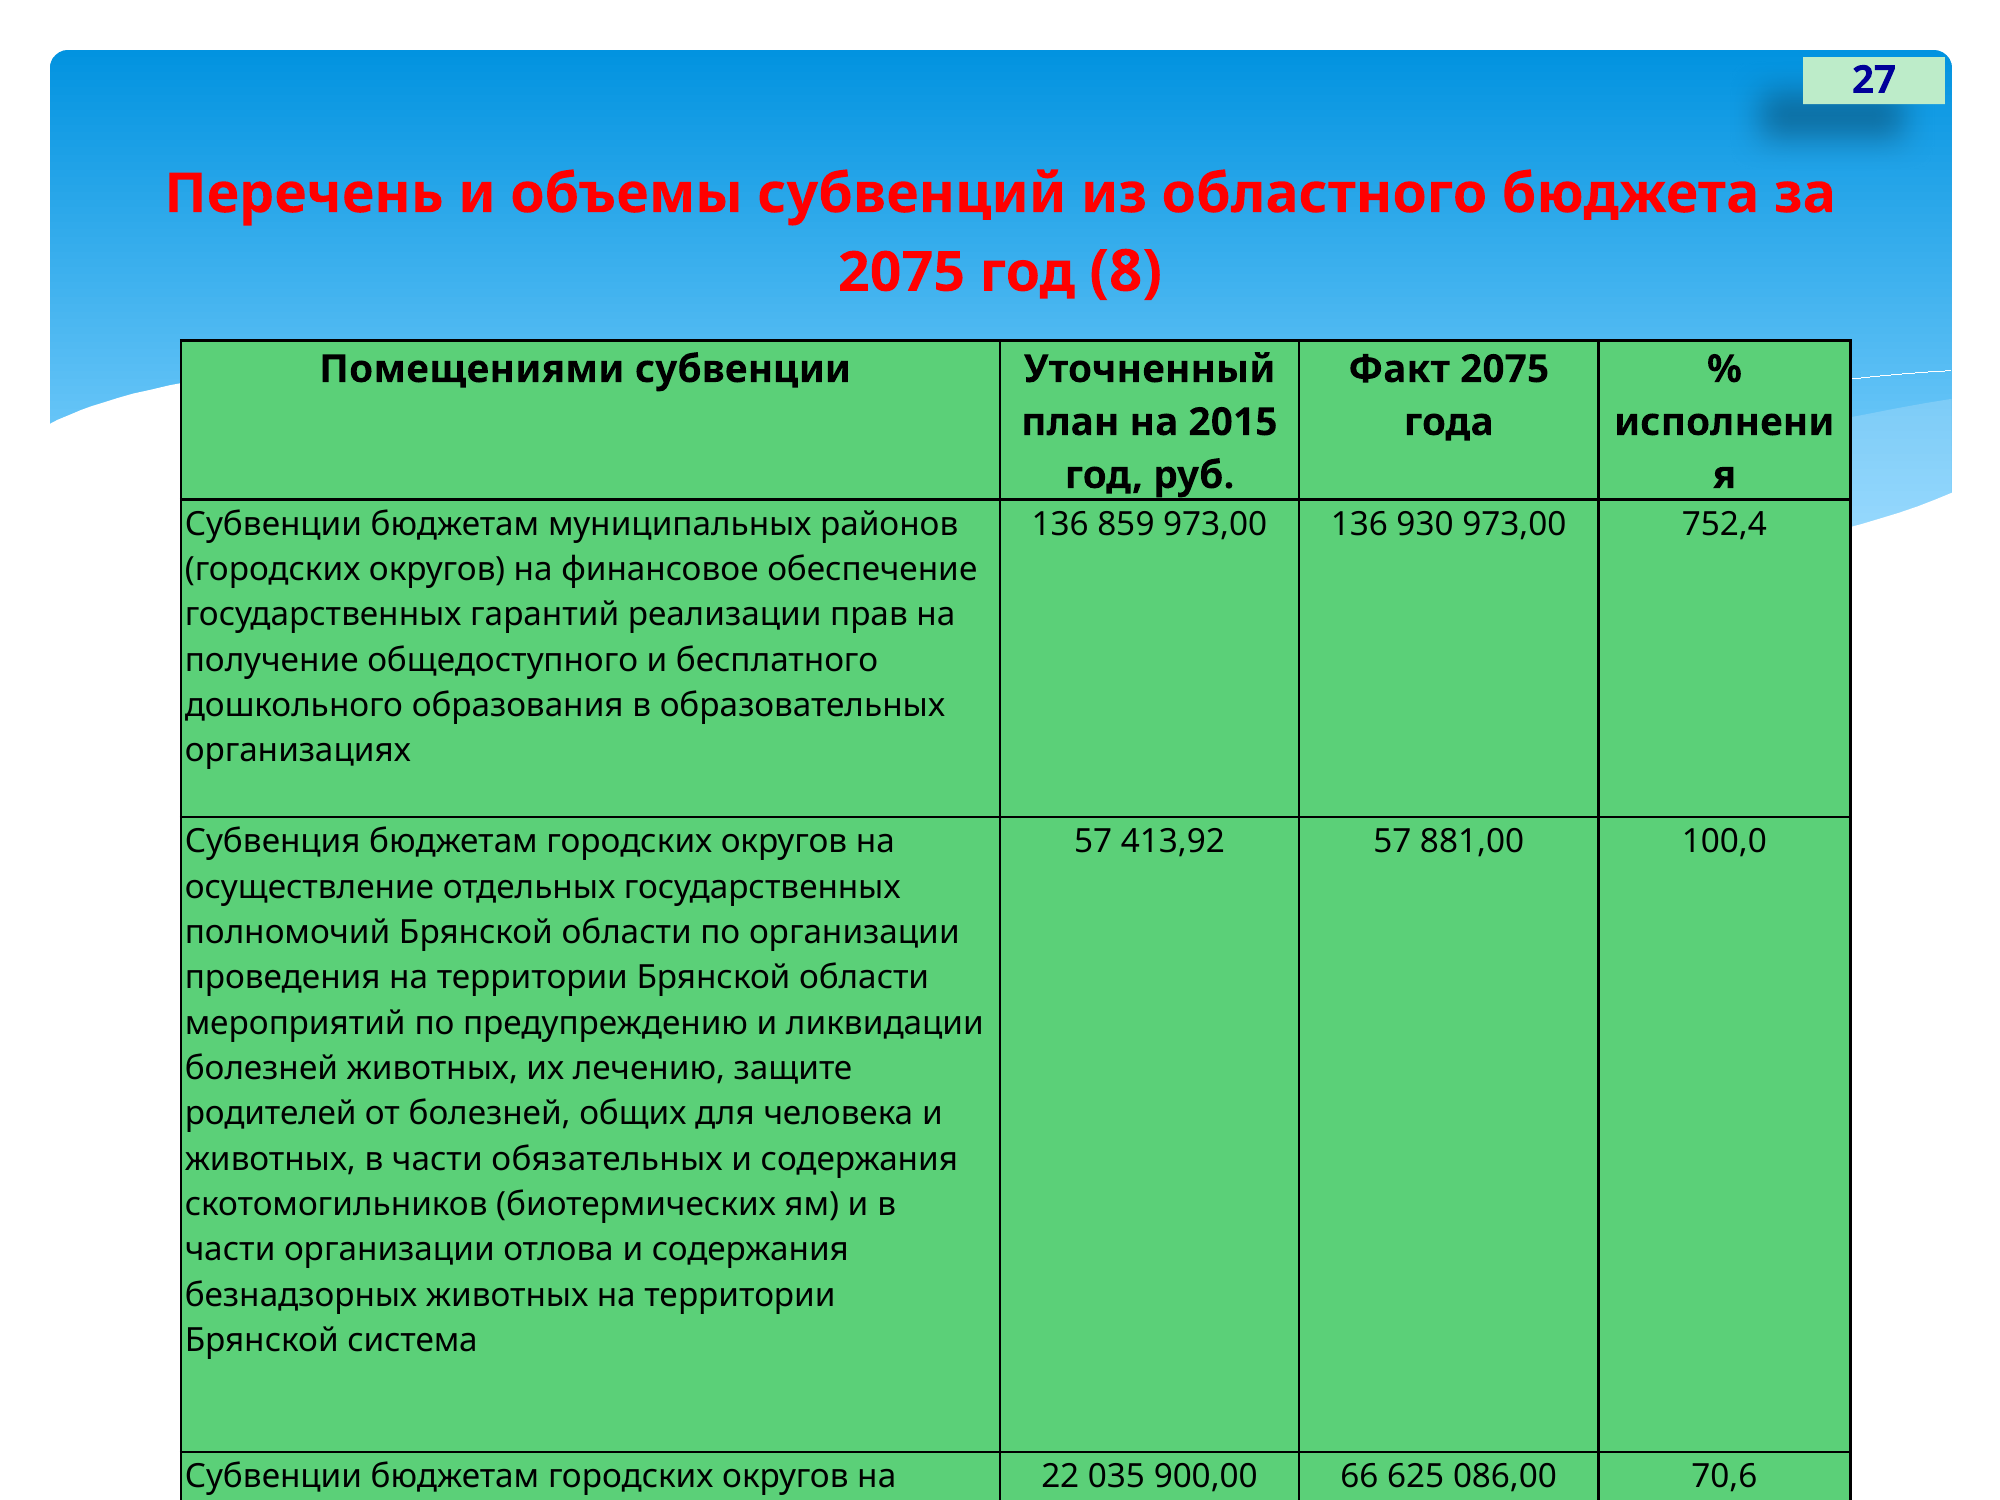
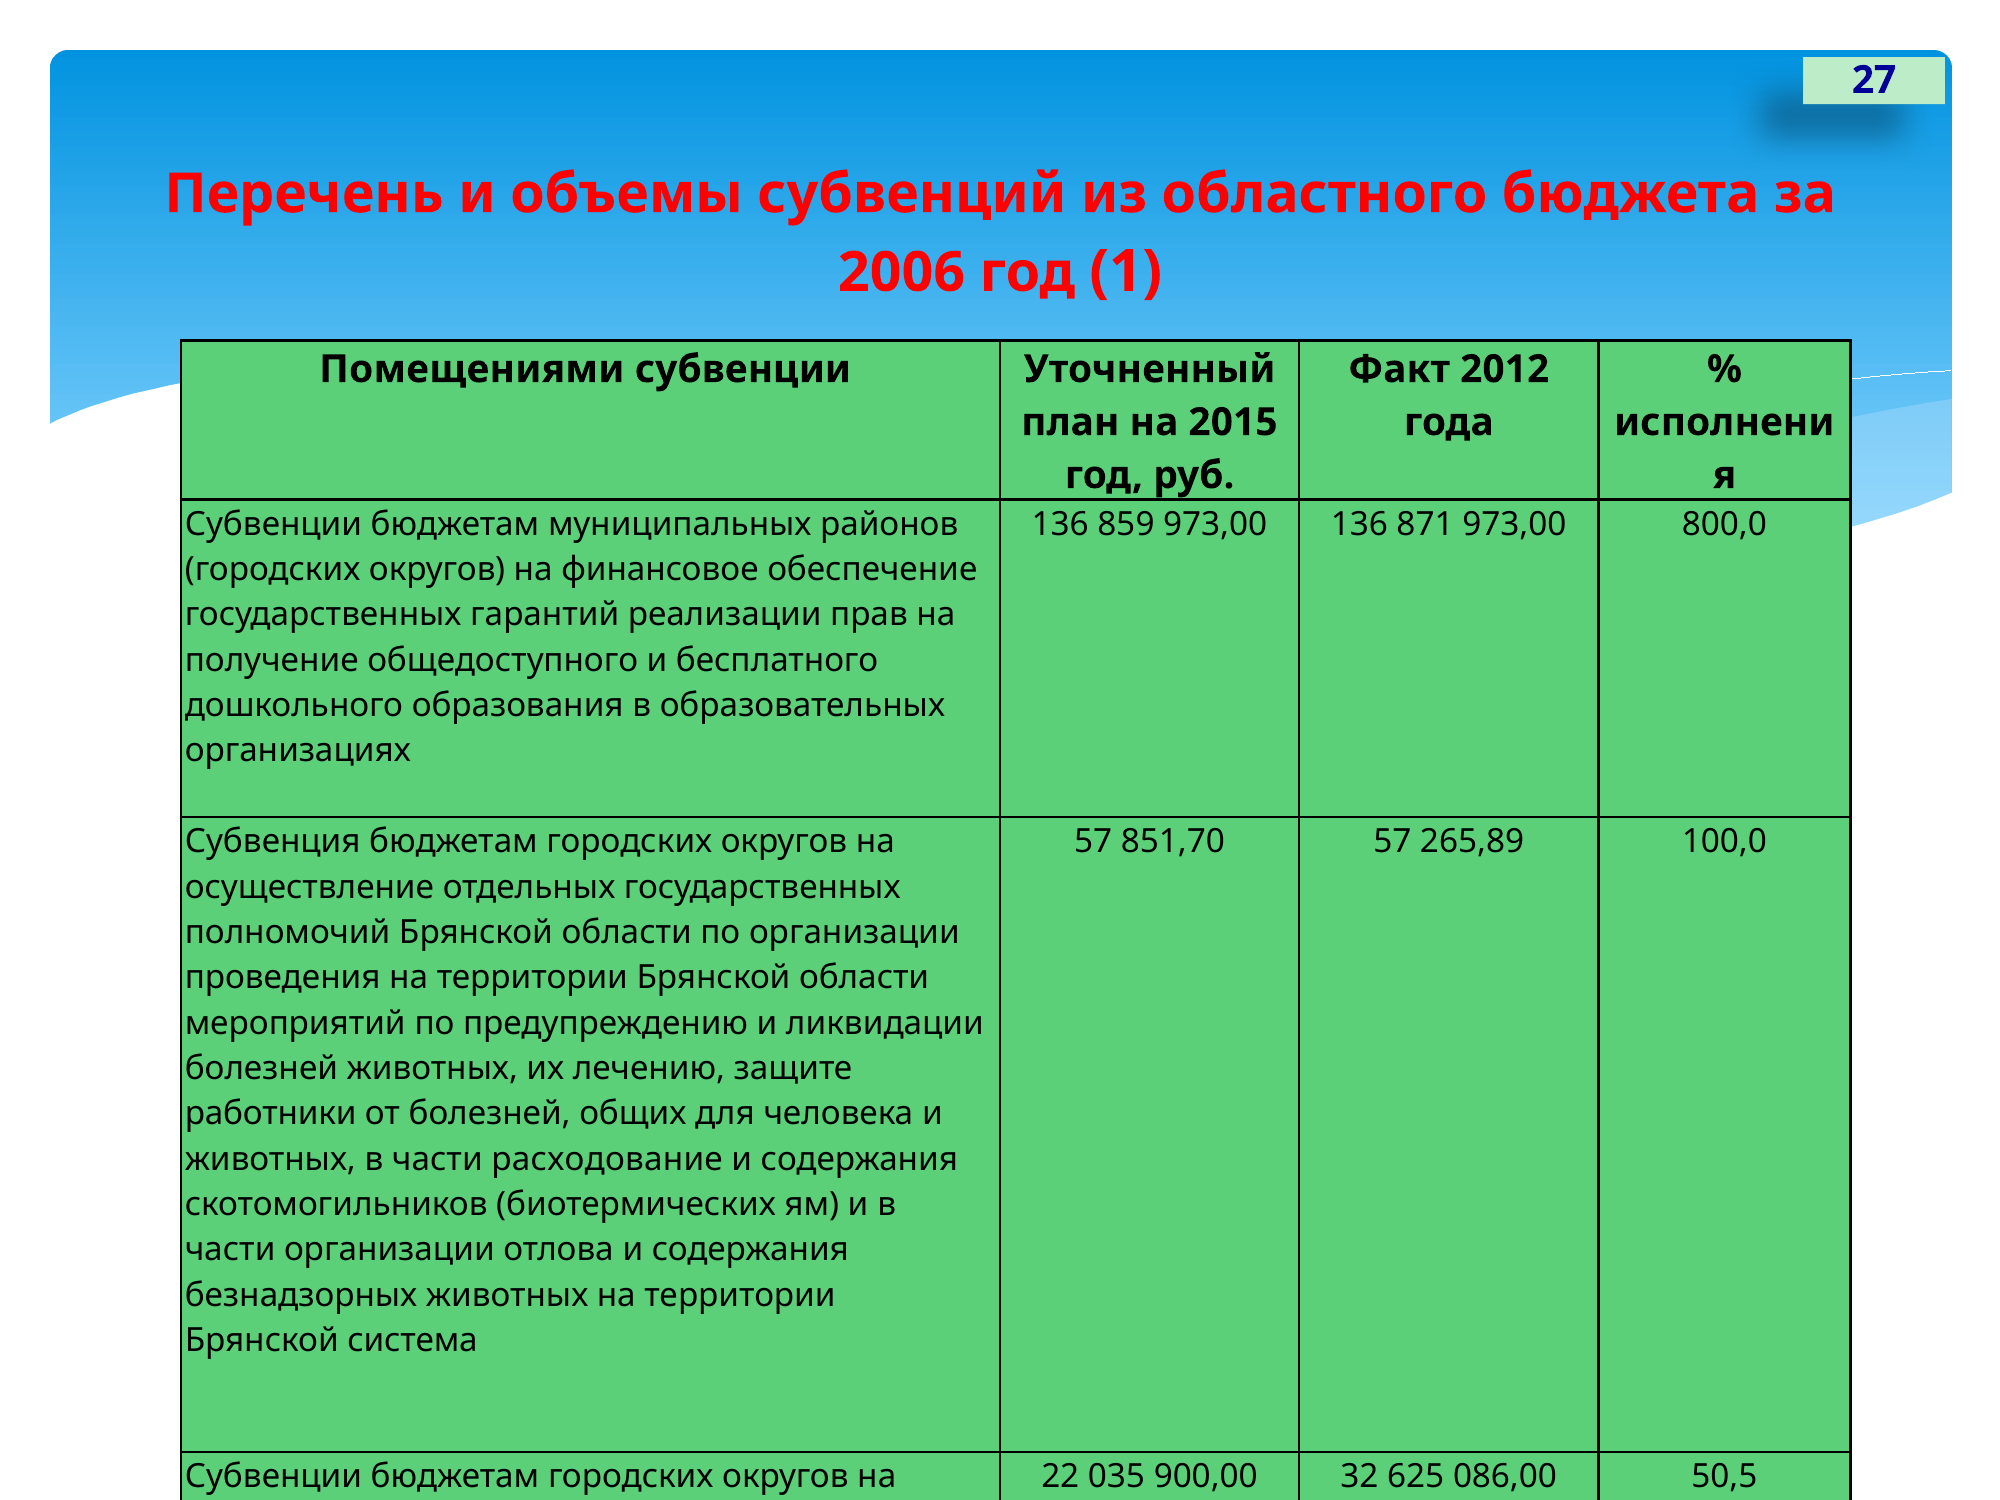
2075: 2075 -> 2006 (902, 273)
8: 8 -> 1 (1126, 272)
Факт 2075: 2075 -> 2012 (1505, 369)
930: 930 -> 871 (1425, 524)
752,4: 752,4 -> 800,0 (1724, 524)
413,92: 413,92 -> 851,70 (1173, 842)
881,00: 881,00 -> 265,89 (1472, 842)
родителей: родителей -> работники (271, 1114)
обязательных: обязательных -> расходование (607, 1159)
66: 66 -> 32 (1359, 1477)
70,6: 70,6 -> 50,5 (1724, 1477)
